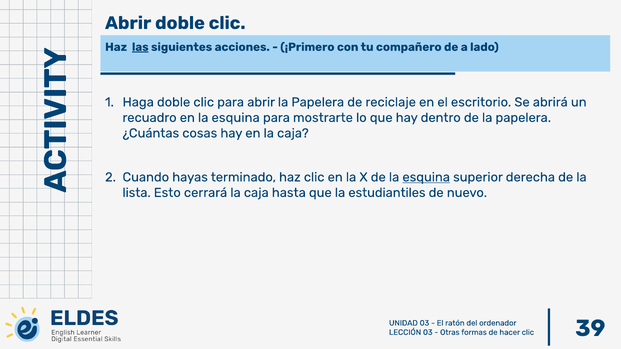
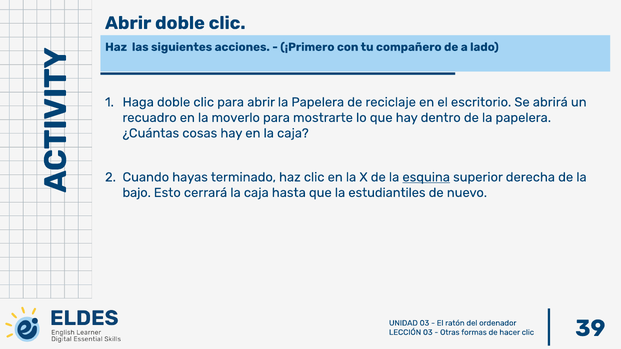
las underline: present -> none (140, 47)
en la esquina: esquina -> moverlo (236, 118)
lista: lista -> bajo (137, 193)
